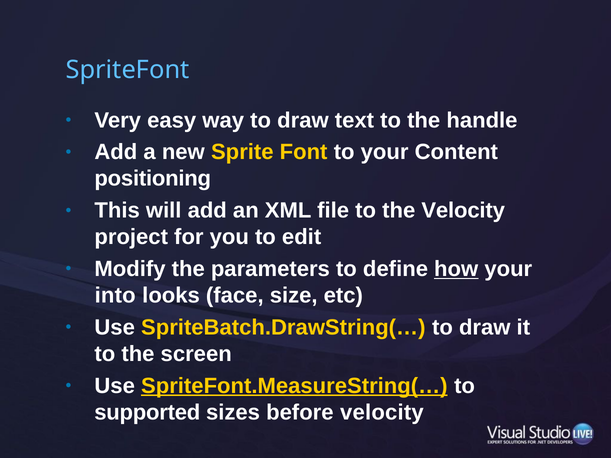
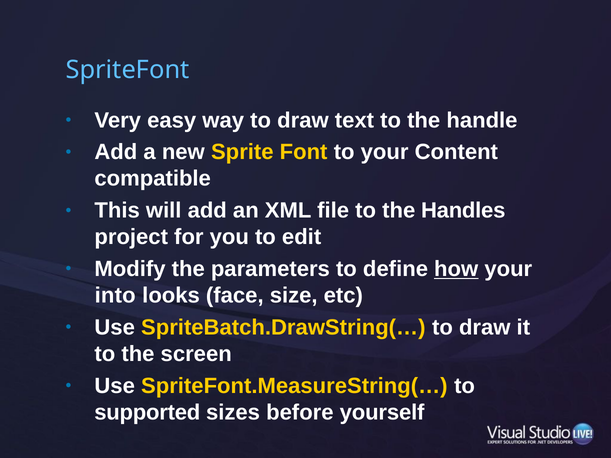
positioning: positioning -> compatible (153, 179)
the Velocity: Velocity -> Handles (463, 211)
SpriteFont.MeasureString(… underline: present -> none (294, 386)
before velocity: velocity -> yourself (382, 413)
